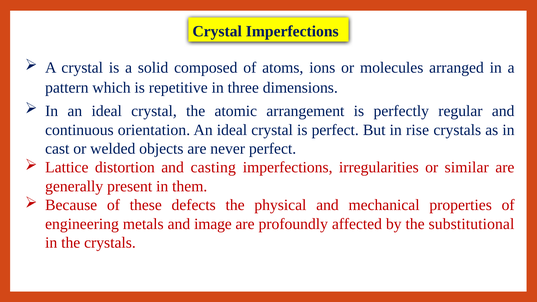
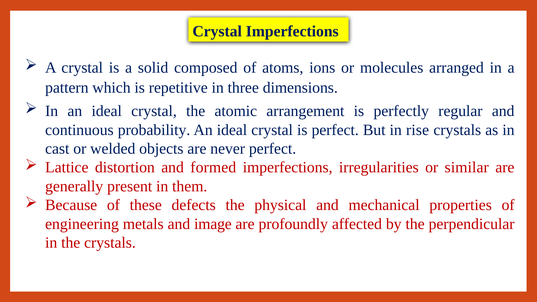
orientation: orientation -> probability (154, 130)
casting: casting -> formed (213, 167)
substitutional: substitutional -> perpendicular (472, 224)
